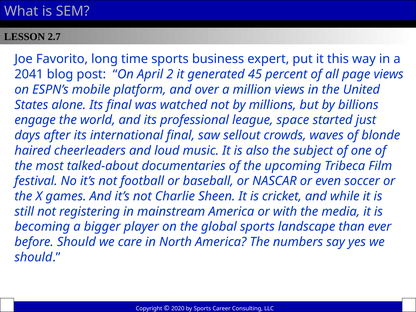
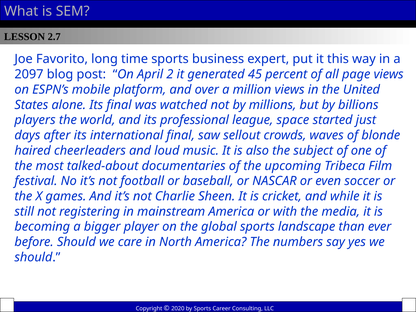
2041: 2041 -> 2097 (29, 74)
engage: engage -> players (35, 120)
